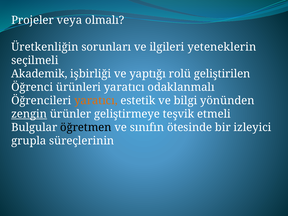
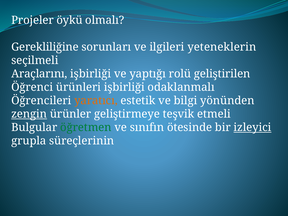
veya: veya -> öykü (70, 20)
Üretkenliğin: Üretkenliğin -> Gerekliliğine (45, 47)
Akademik: Akademik -> Araçlarını (39, 74)
ürünleri yaratıcı: yaratıcı -> işbirliği (124, 87)
öğretmen colour: black -> green (86, 127)
izleyici underline: none -> present (252, 127)
